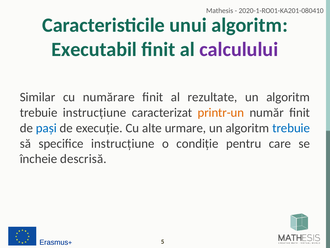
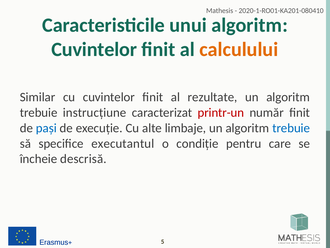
Executabil: Executabil -> Cuvintelor (94, 49)
calculului colour: purple -> orange (239, 49)
cu numărare: numărare -> cuvintelor (109, 97)
printr-un colour: orange -> red (221, 112)
urmare: urmare -> limbaje (185, 128)
specifice instrucțiune: instrucțiune -> executantul (123, 143)
